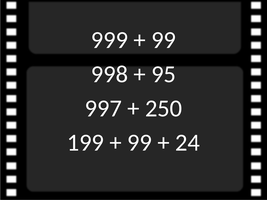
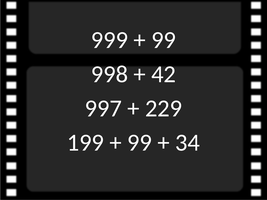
95: 95 -> 42 (164, 74)
250: 250 -> 229 (164, 109)
24: 24 -> 34 (188, 143)
